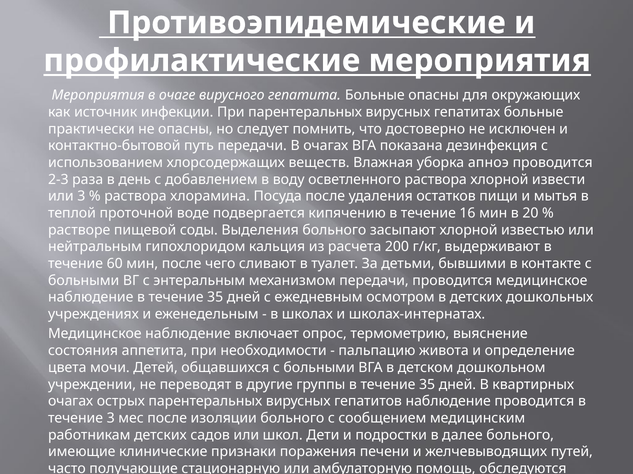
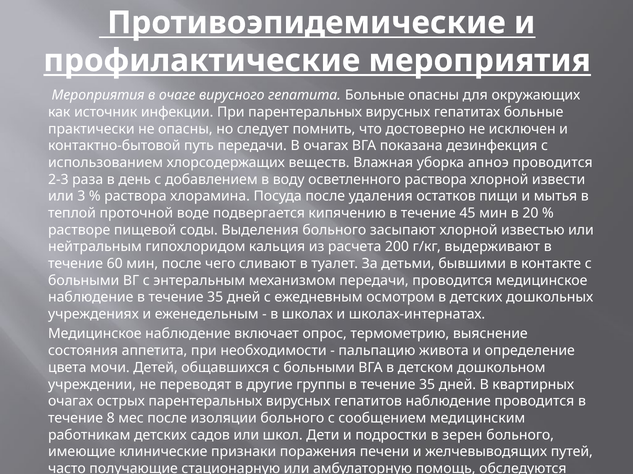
16: 16 -> 45 (467, 213)
течение 3: 3 -> 8 (111, 419)
в далее: далее -> зерен (462, 436)
